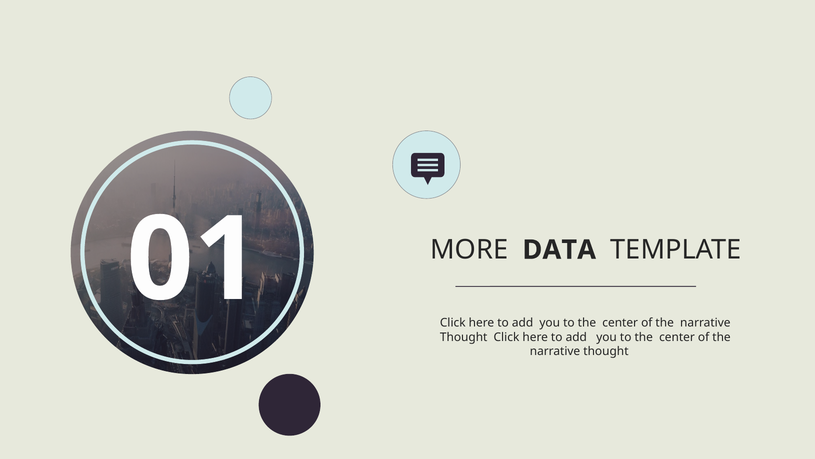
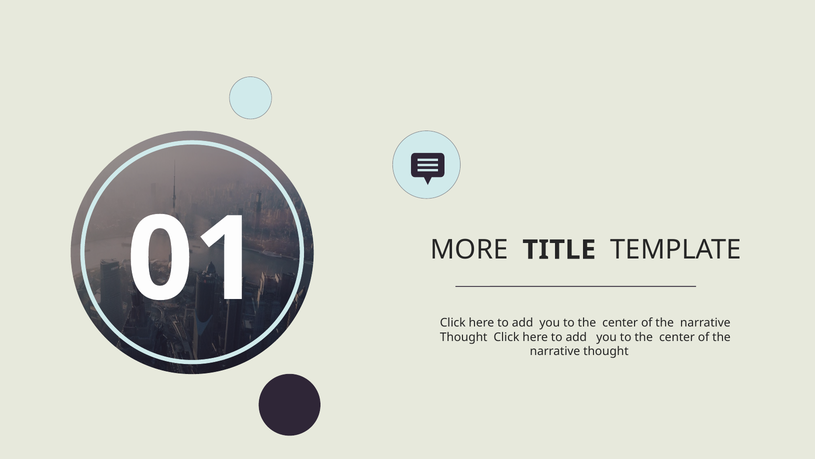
DATA: DATA -> TITLE (559, 250)
